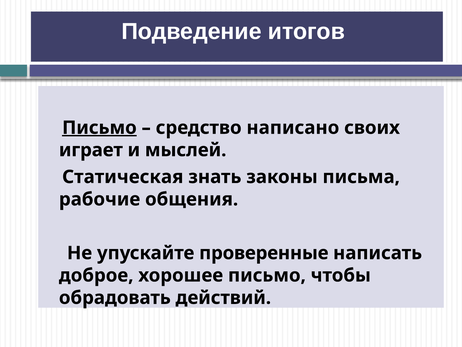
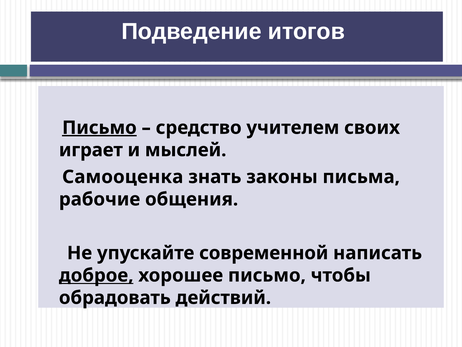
написано: написано -> учителем (293, 128)
Статическая: Статическая -> Самооценка (123, 177)
проверенные: проверенные -> современной (264, 253)
доброе underline: none -> present (96, 275)
